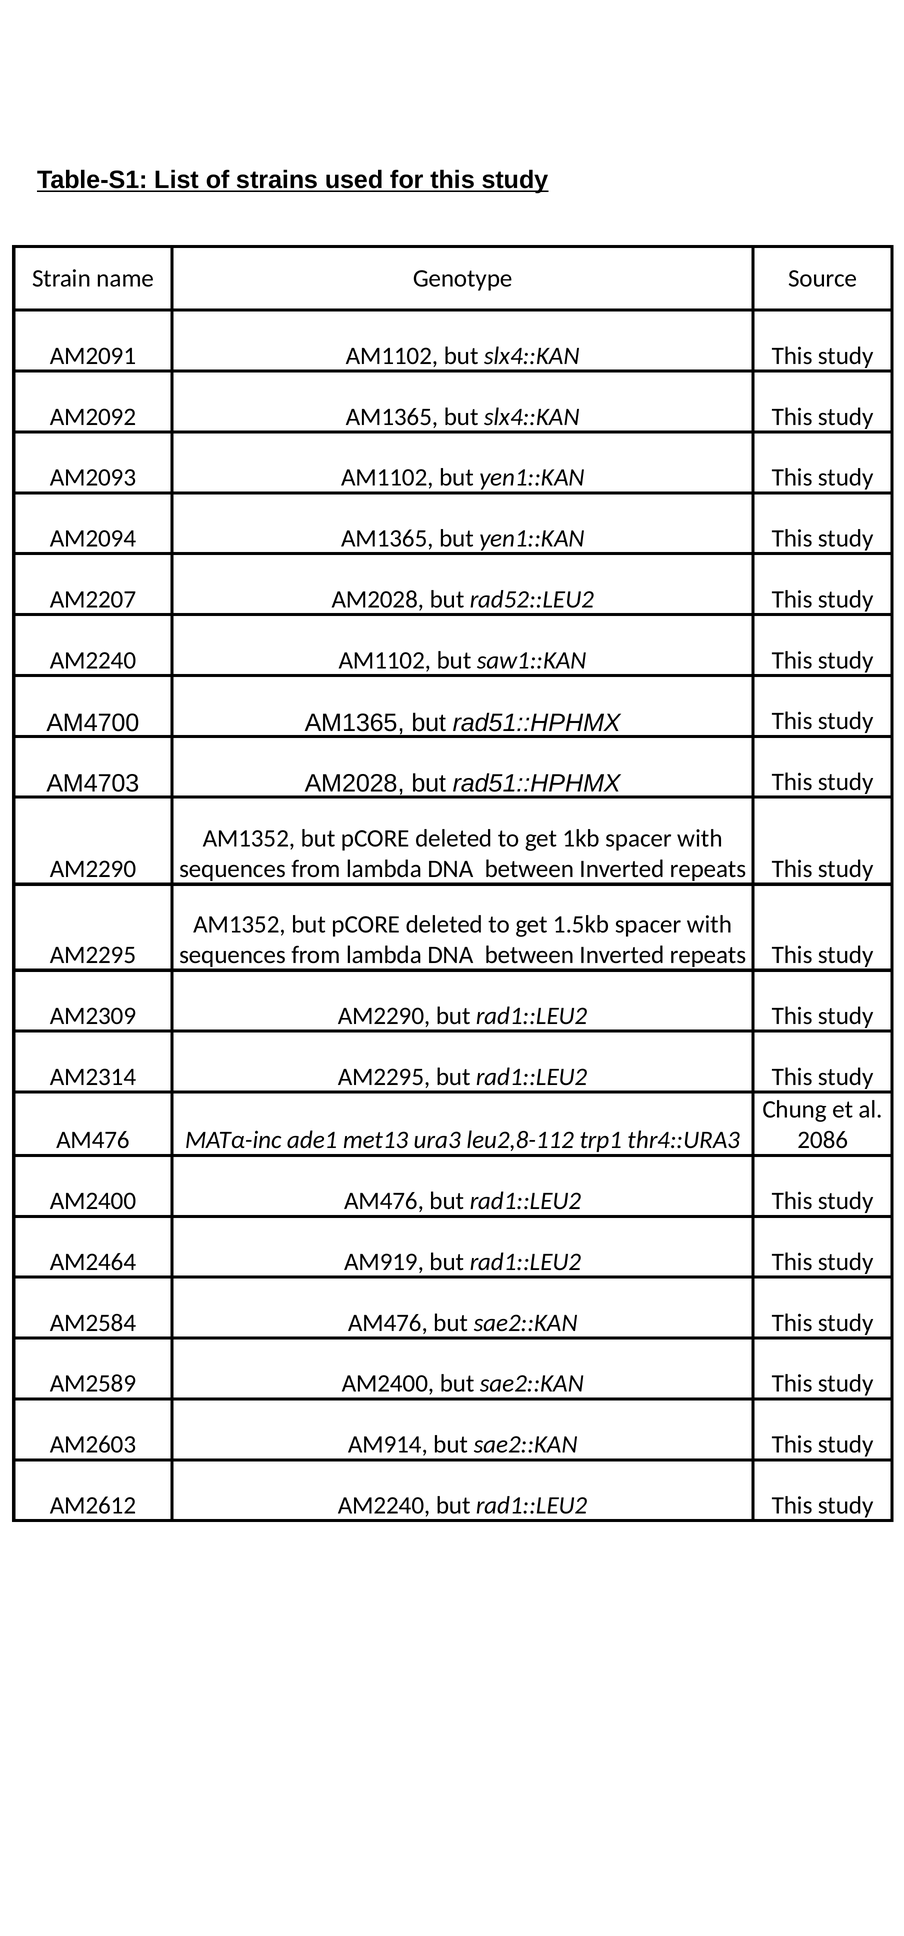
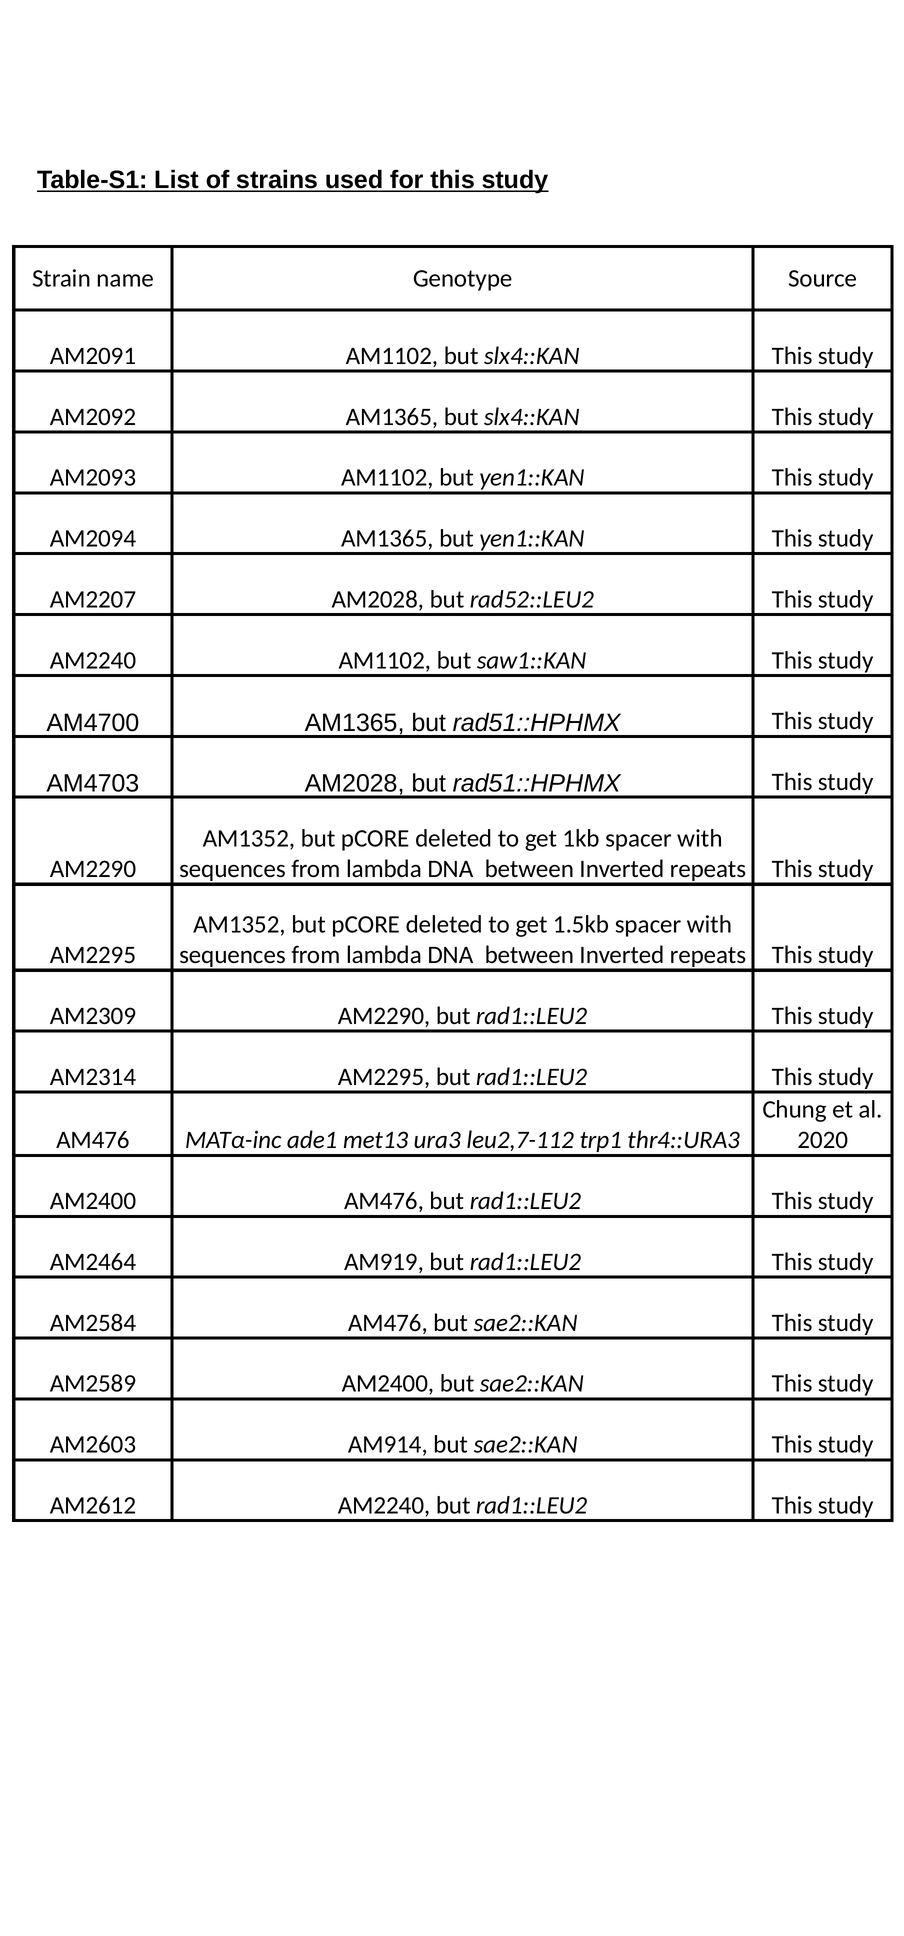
leu2,8-112: leu2,8-112 -> leu2,7-112 (520, 1141)
2086: 2086 -> 2020 (823, 1141)
